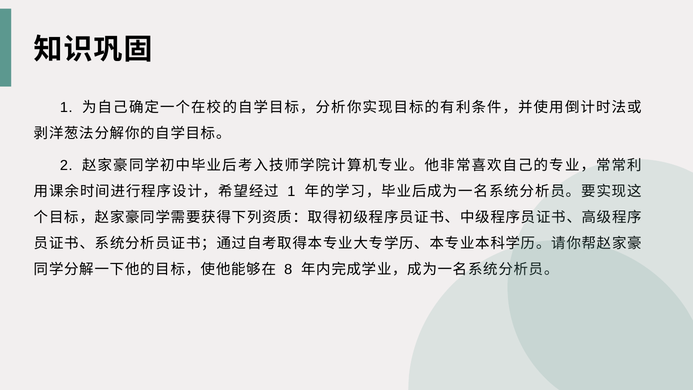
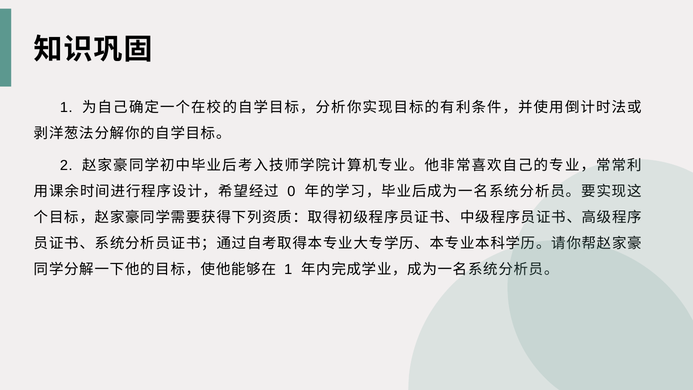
1: 1 -> 0 (291, 191)
8: 8 -> 1 (288, 270)
